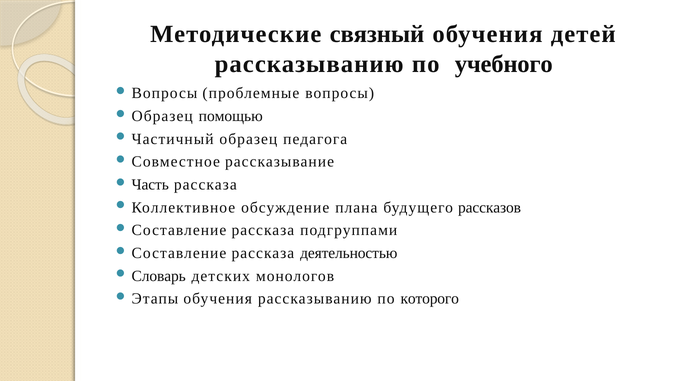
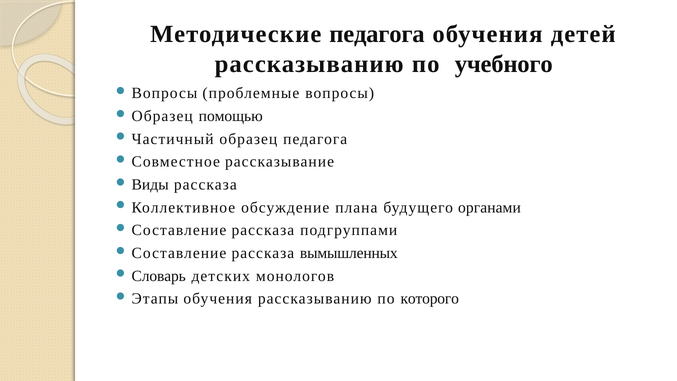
Методические связный: связный -> педагога (377, 34)
Часть: Часть -> Виды (150, 185)
рассказов: рассказов -> органами (489, 207)
деятельностью: деятельностью -> вымышленных (349, 253)
